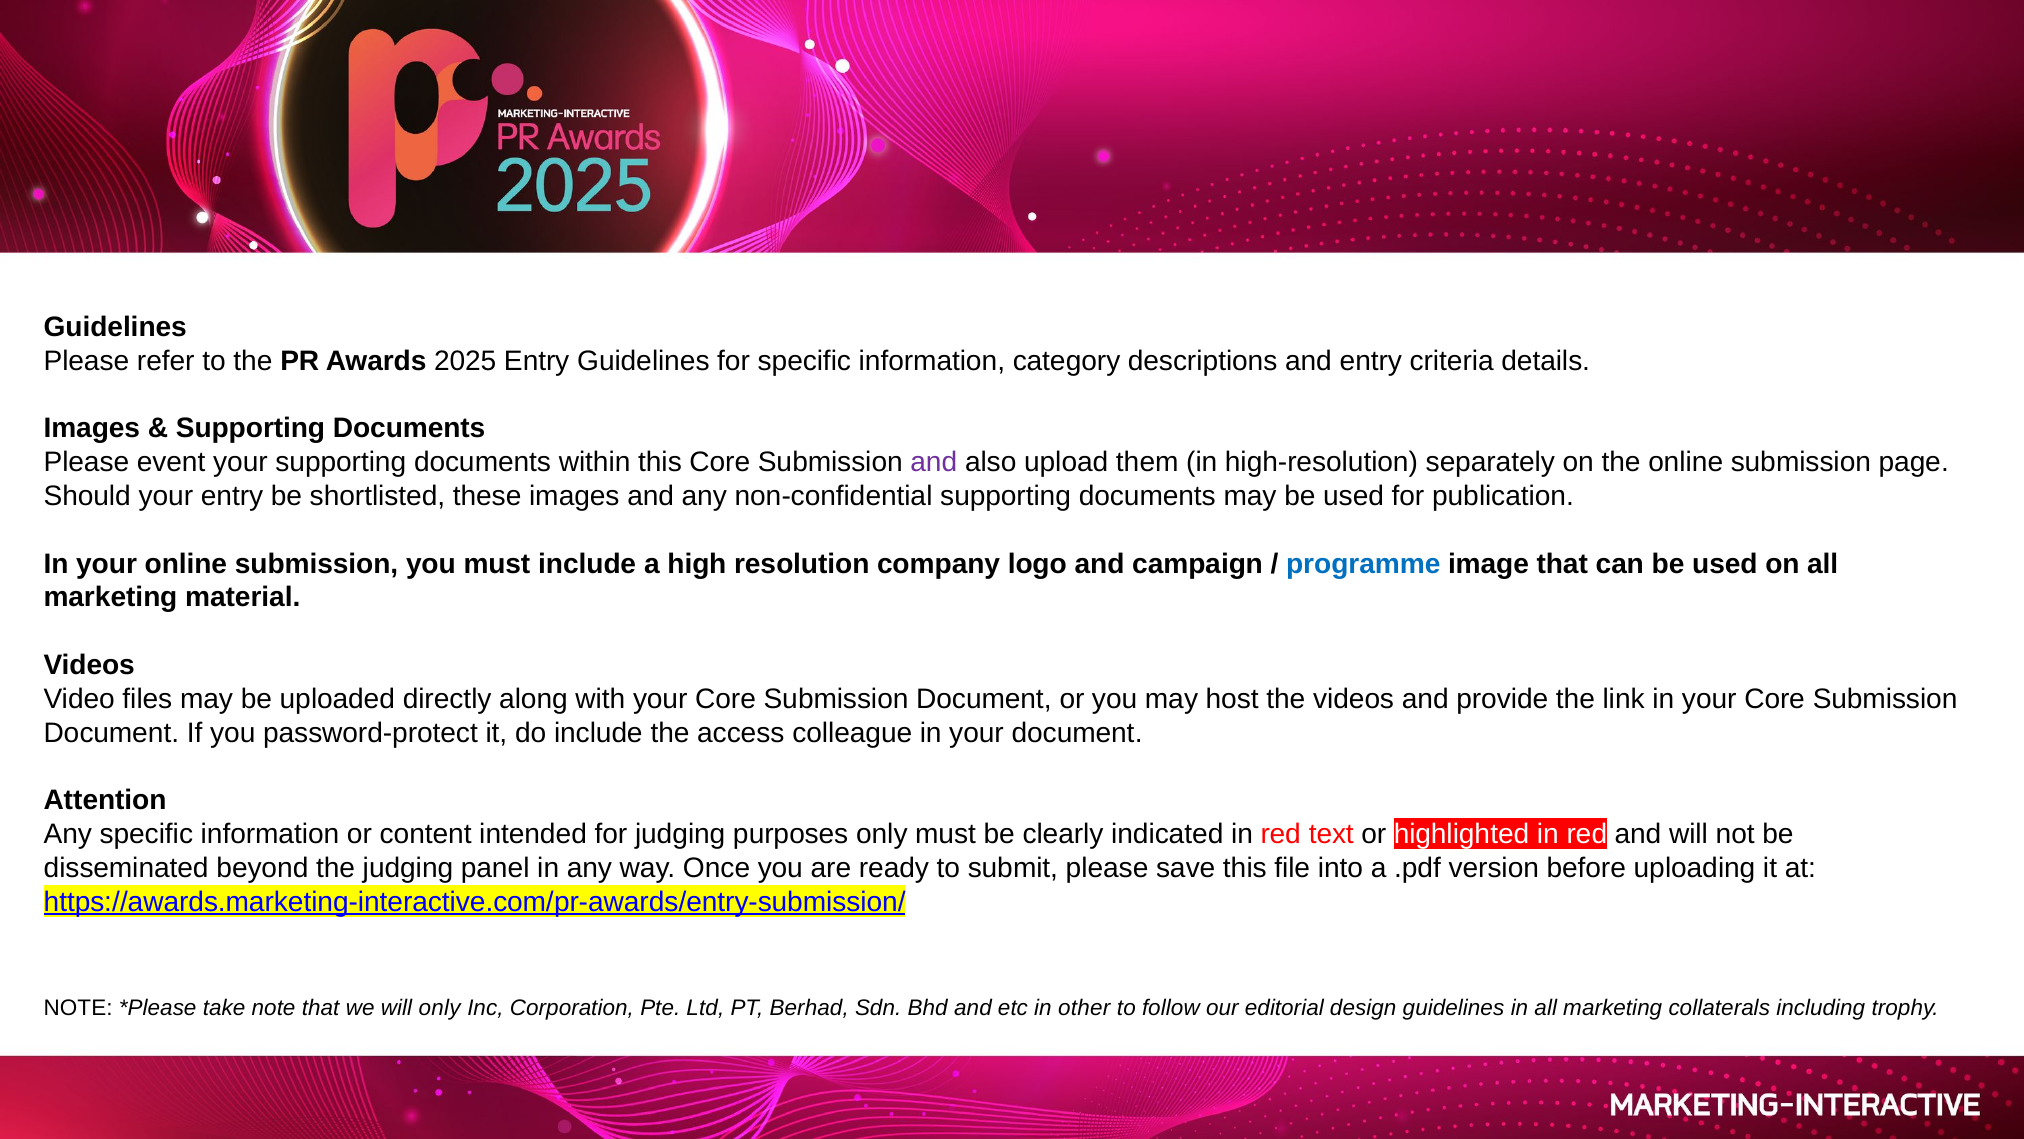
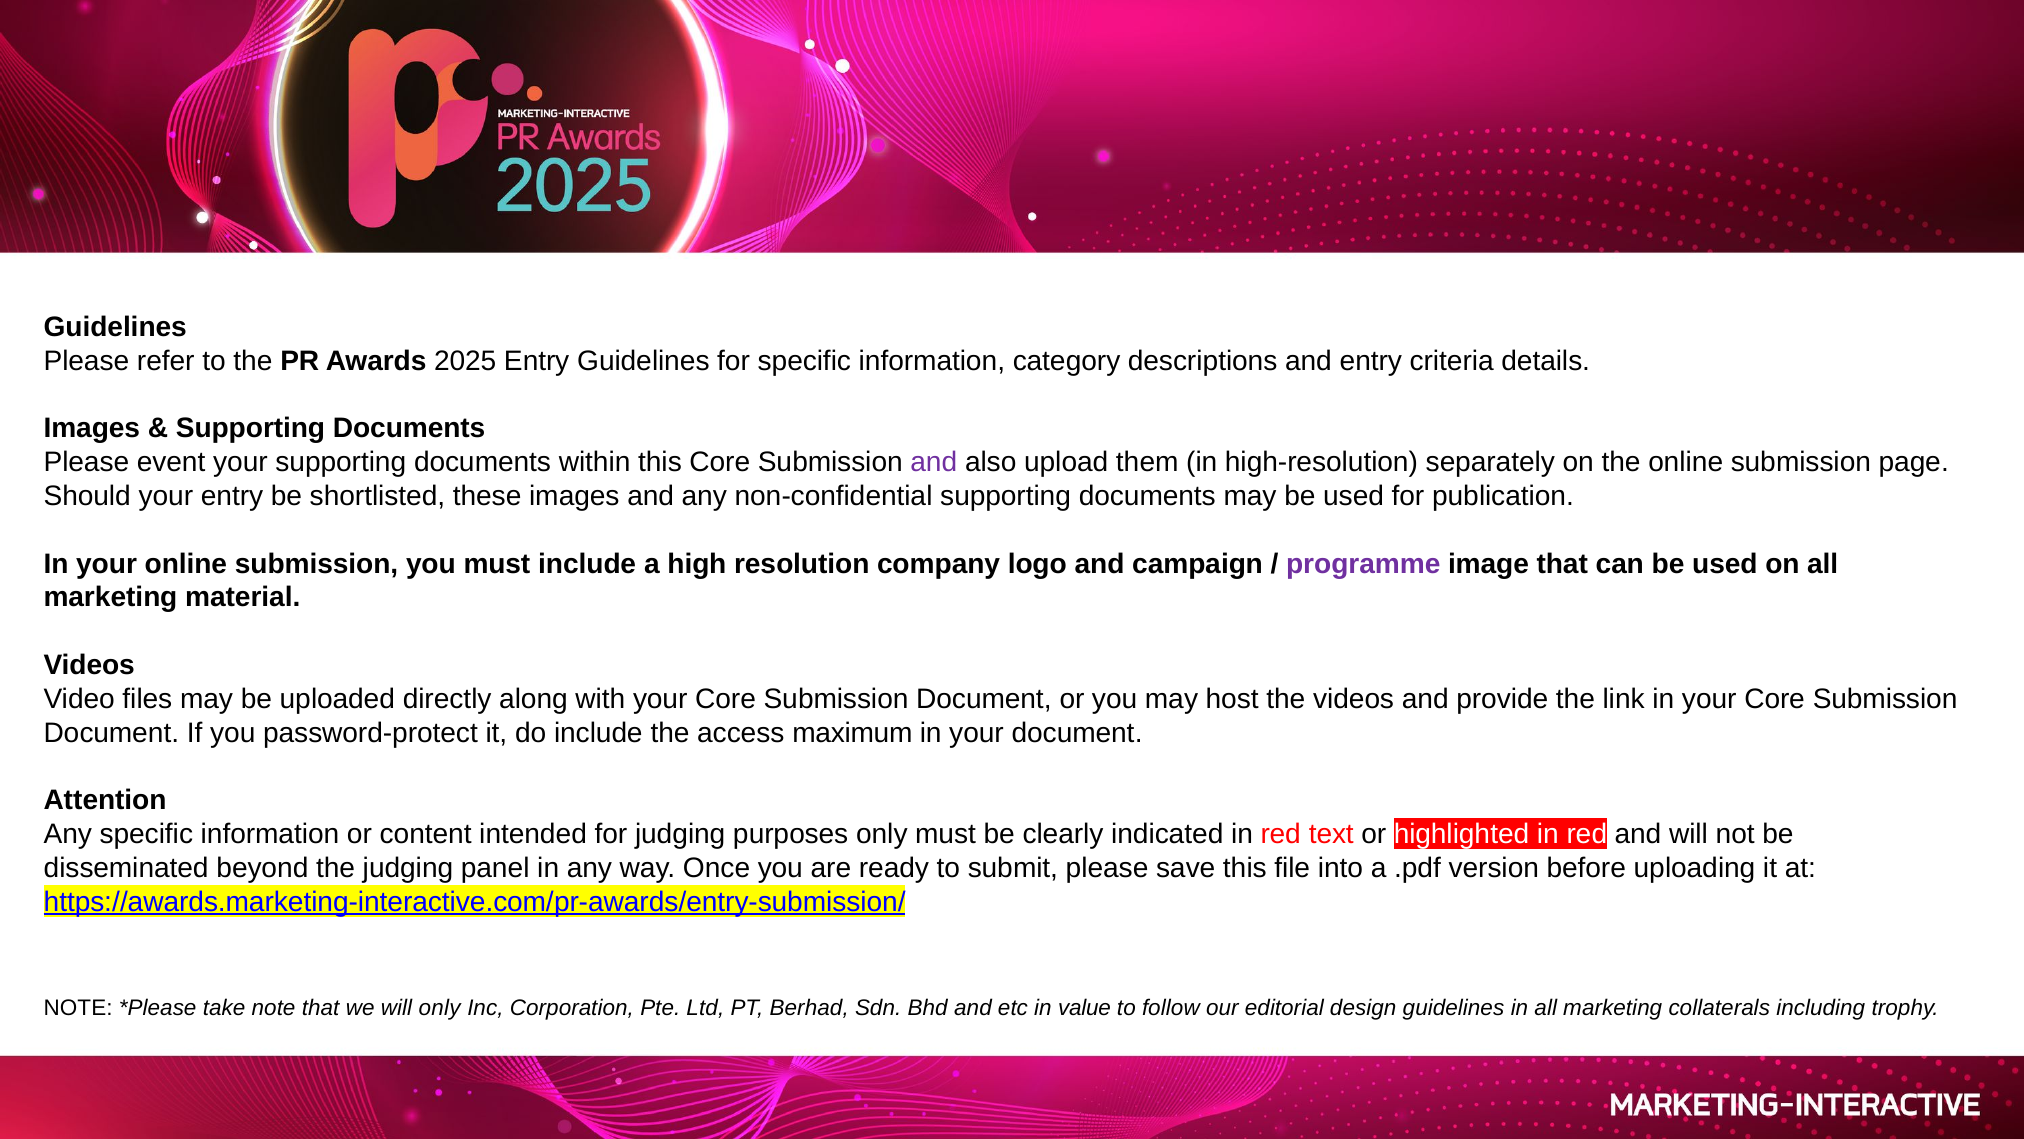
programme colour: blue -> purple (1363, 563)
colleague: colleague -> maximum (852, 732)
other: other -> value (1084, 1008)
